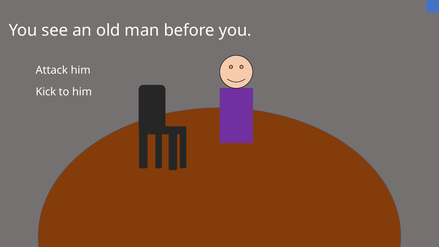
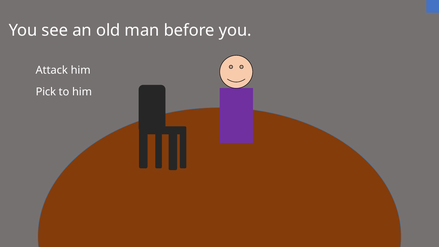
Kick: Kick -> Pick (46, 92)
